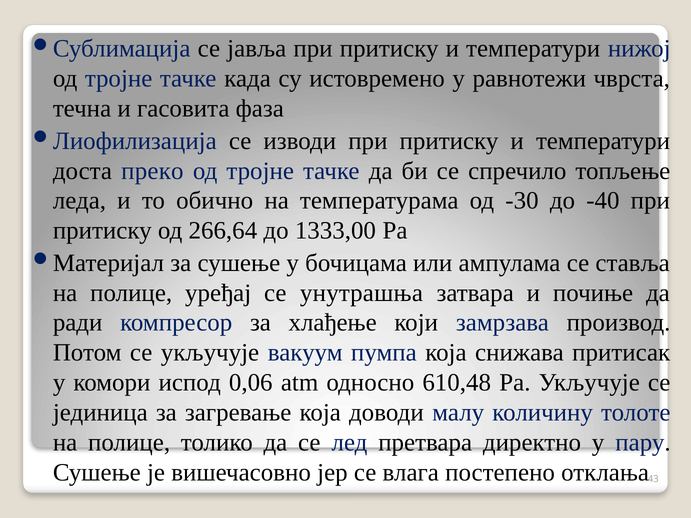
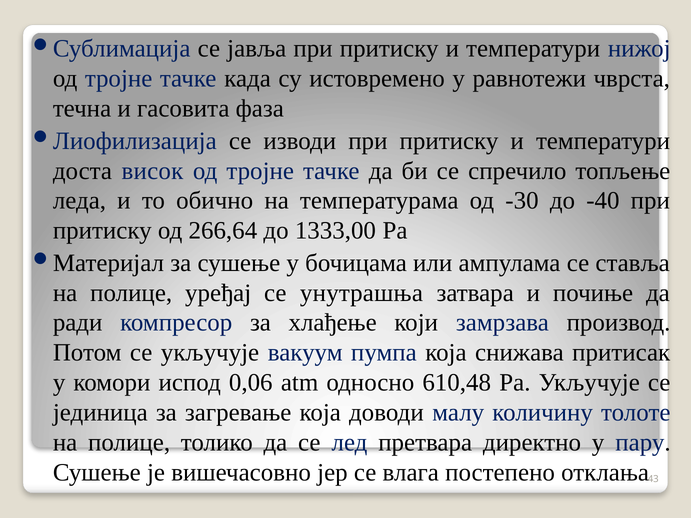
преко: преко -> висок (152, 171)
